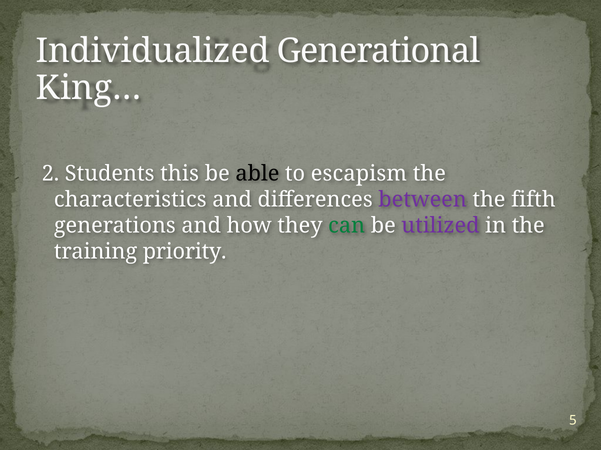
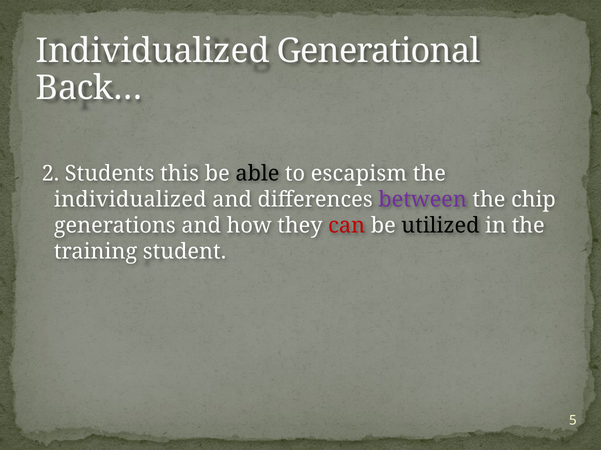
King…: King… -> Back… (89, 88)
characteristics: characteristics -> individualized (130, 200)
fifth: fifth -> chip (533, 200)
can colour: green -> red (347, 226)
utilized colour: purple -> black (440, 226)
priority: priority -> student (185, 252)
